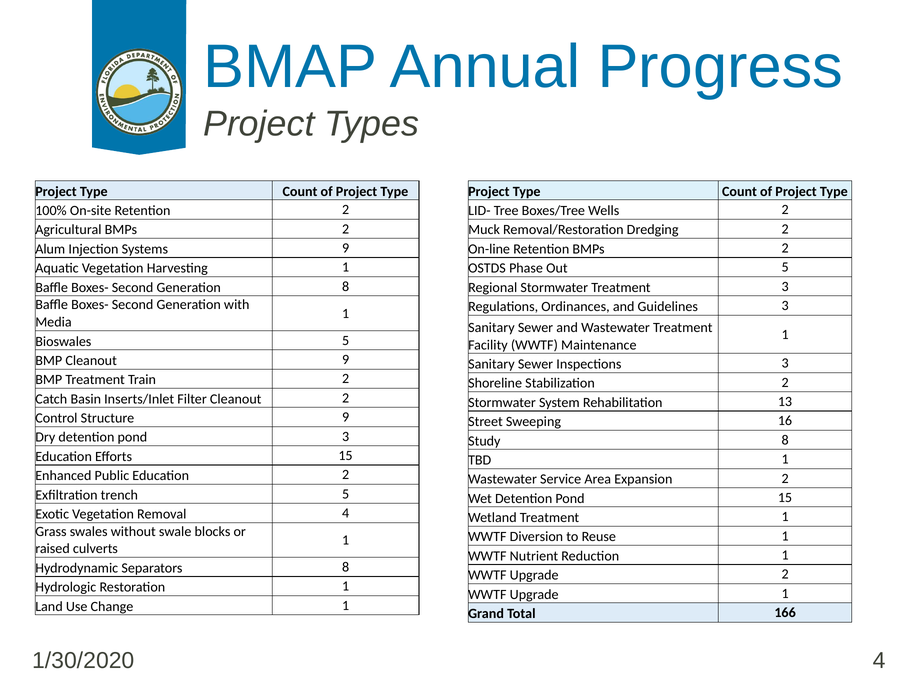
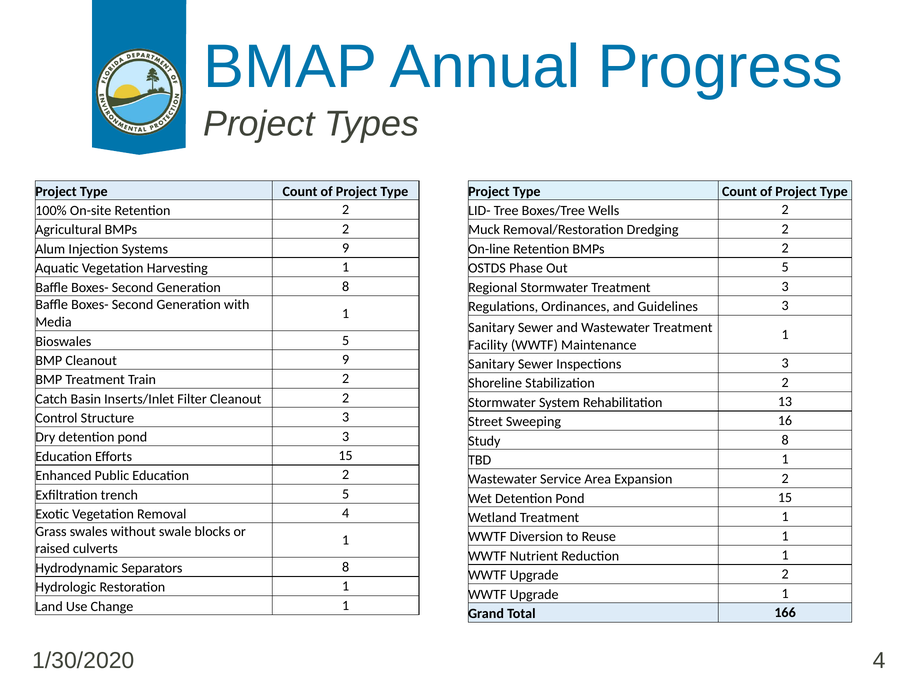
Structure 9: 9 -> 3 (346, 417)
